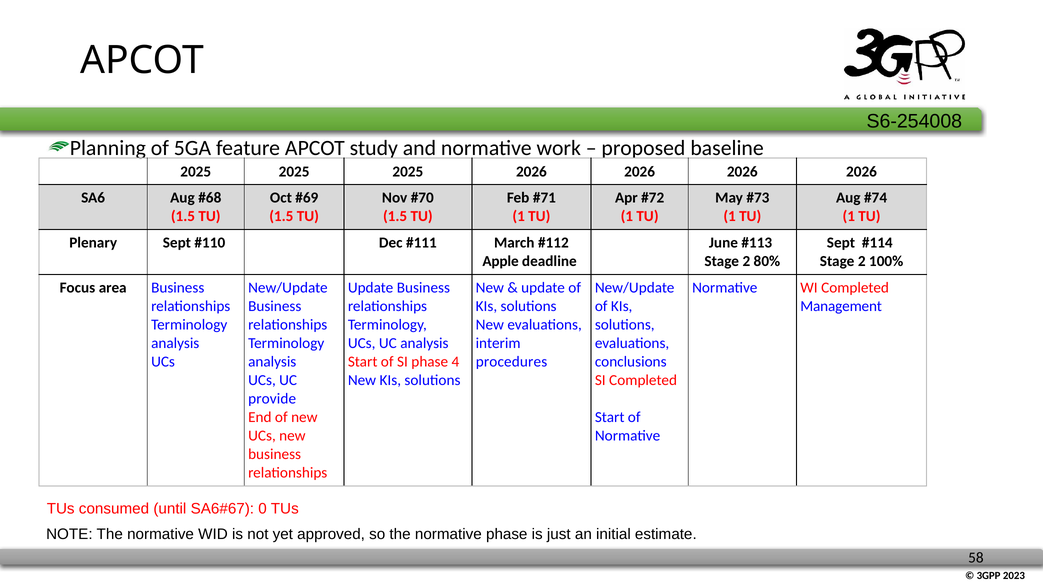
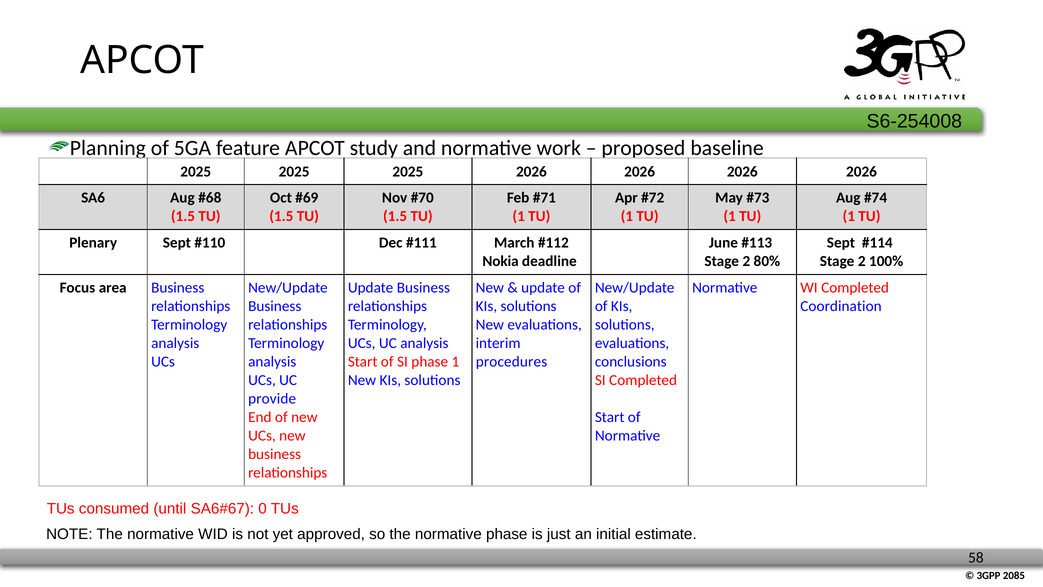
Apple: Apple -> Nokia (501, 261)
Management: Management -> Coordination (841, 306)
phase 4: 4 -> 1 (455, 362)
2023: 2023 -> 2085 (1014, 575)
